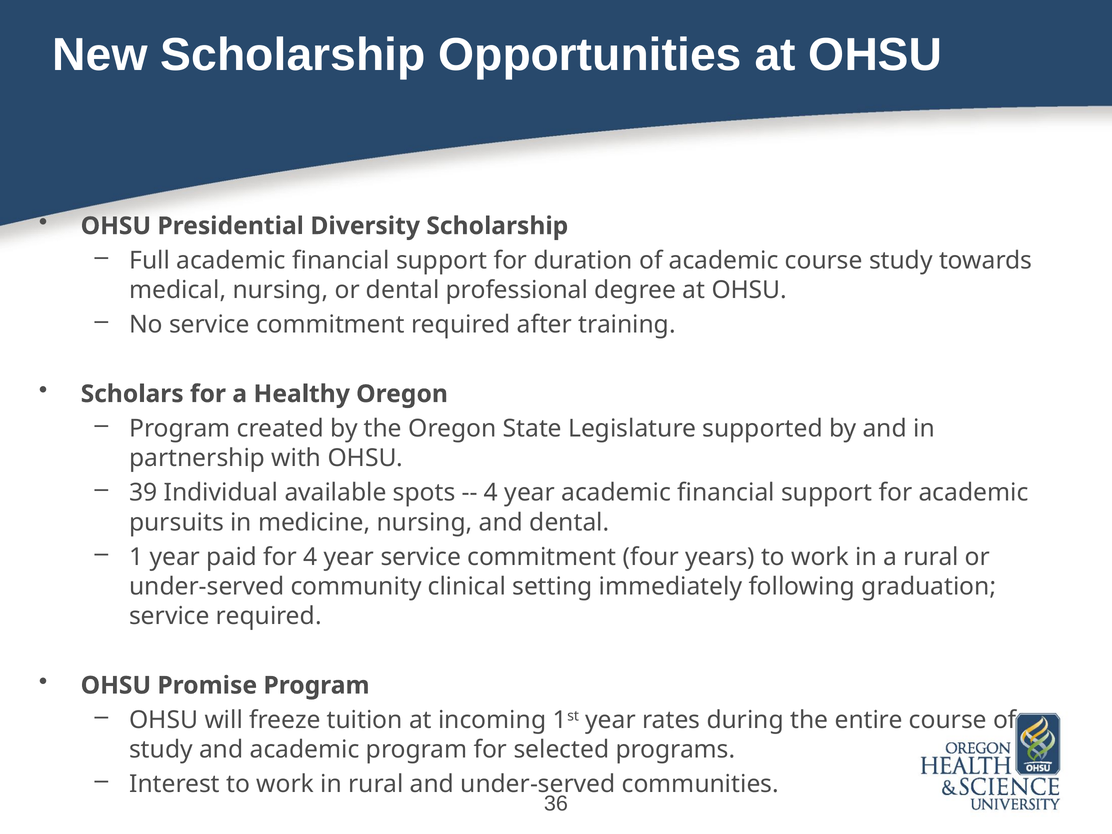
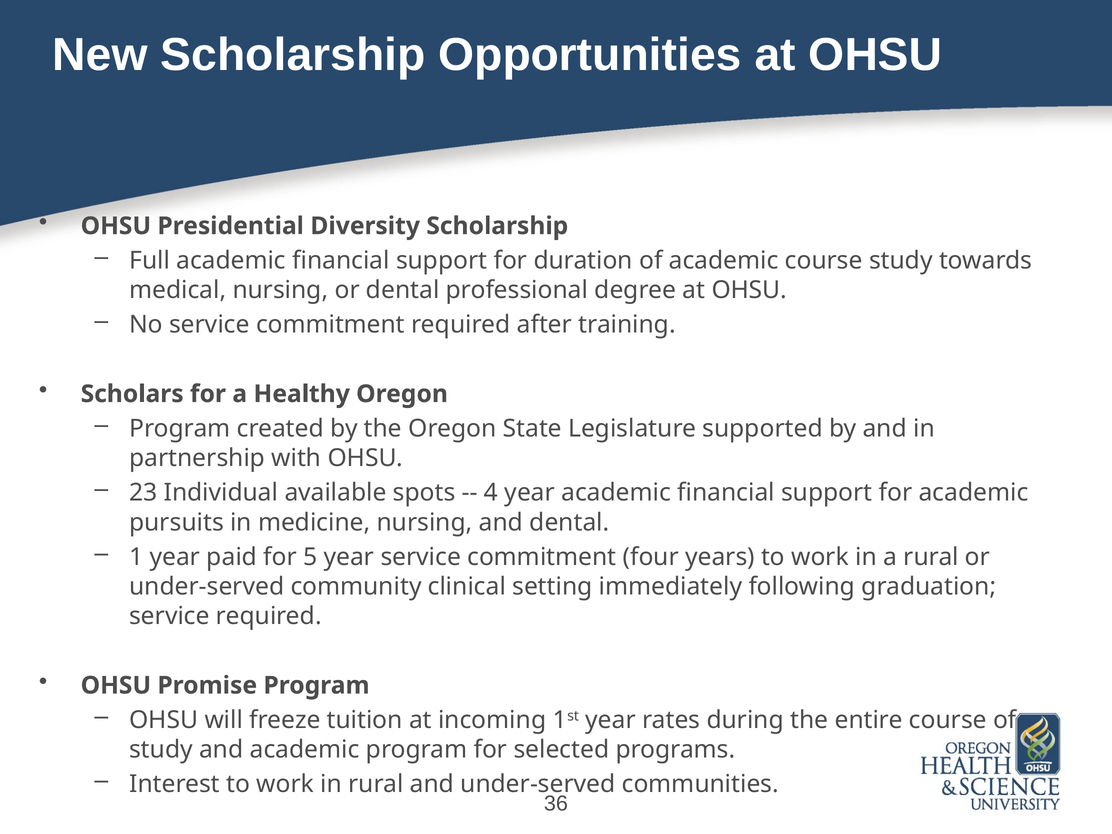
39: 39 -> 23 (143, 493)
for 4: 4 -> 5 (310, 557)
